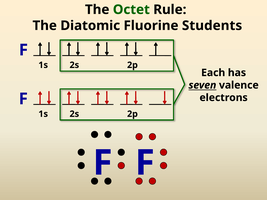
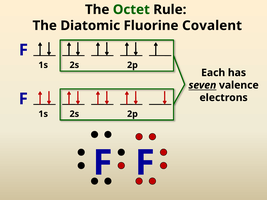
Students: Students -> Covalent (212, 26)
